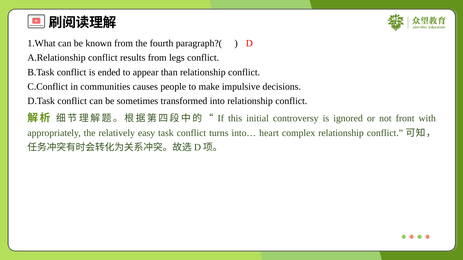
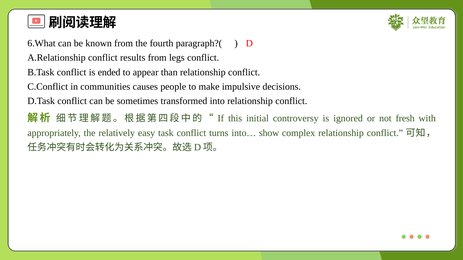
1.What: 1.What -> 6.What (41, 43)
front: front -> fresh (405, 118)
heart: heart -> show (269, 133)
